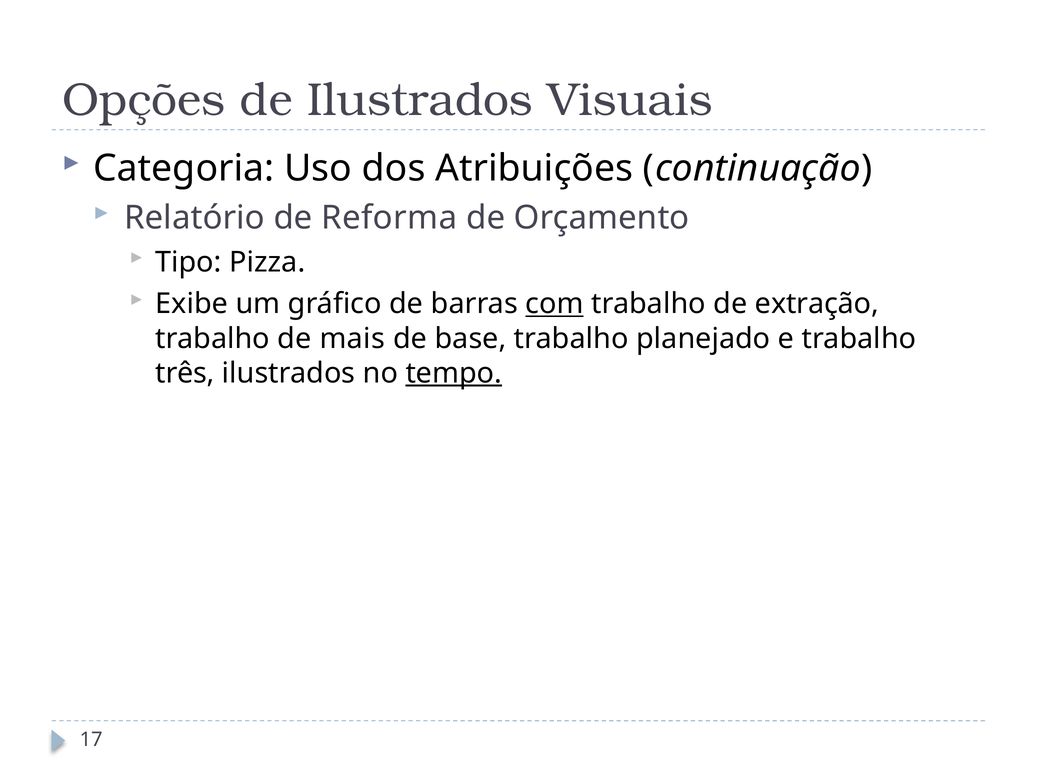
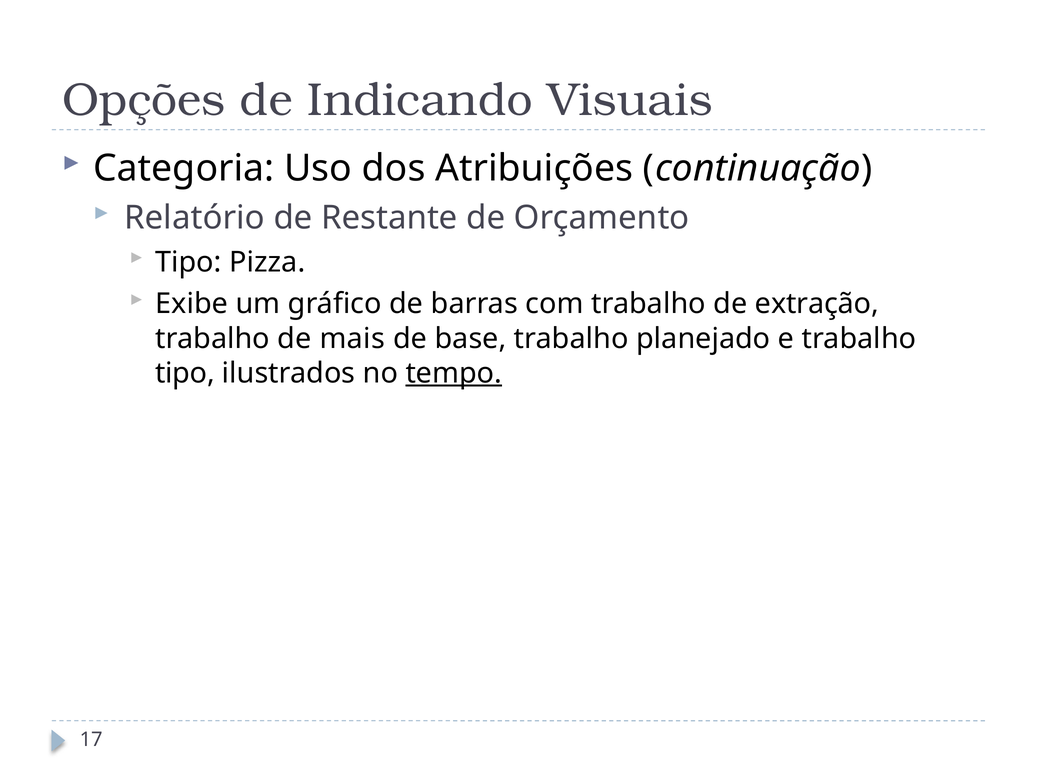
de Ilustrados: Ilustrados -> Indicando (420, 100)
Reforma: Reforma -> Restante (389, 218)
com underline: present -> none (555, 304)
três: três -> tipo (185, 373)
